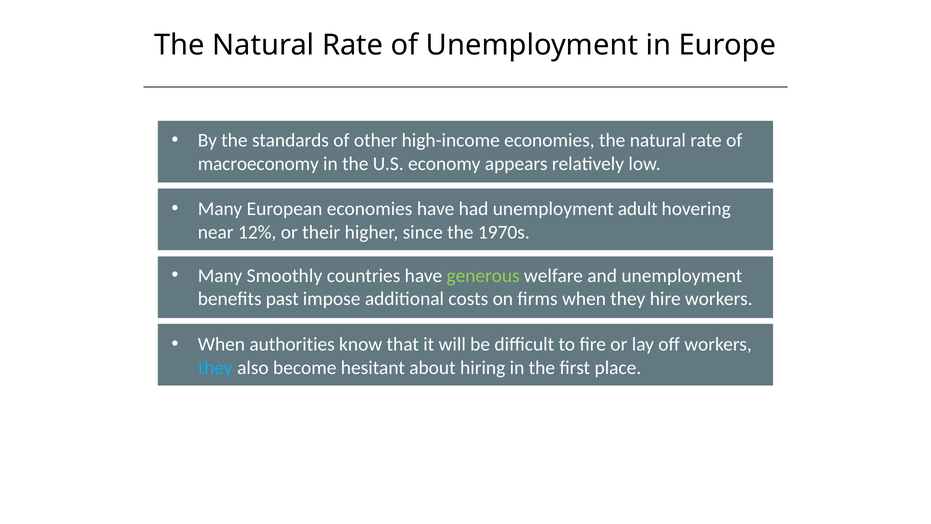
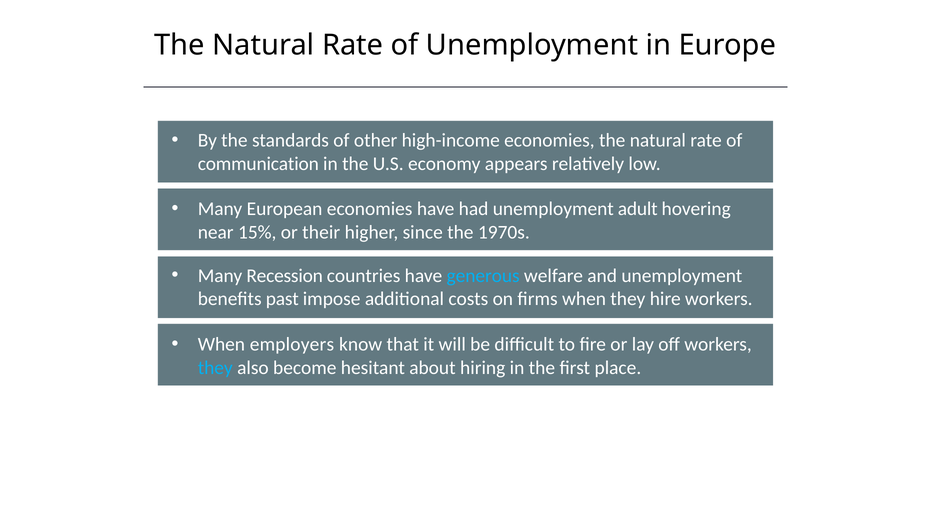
macroeconomy: macroeconomy -> communication (258, 164)
12%: 12% -> 15% (257, 232)
Smoothly: Smoothly -> Recession (285, 276)
generous colour: light green -> light blue (483, 276)
authorities: authorities -> employers (292, 344)
